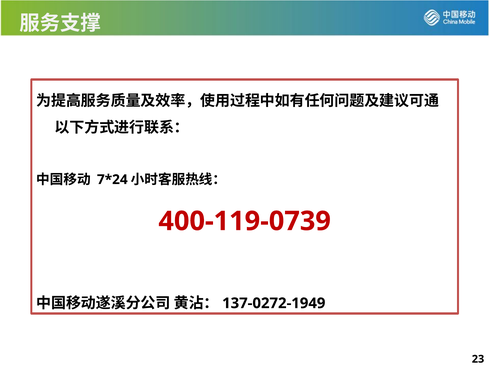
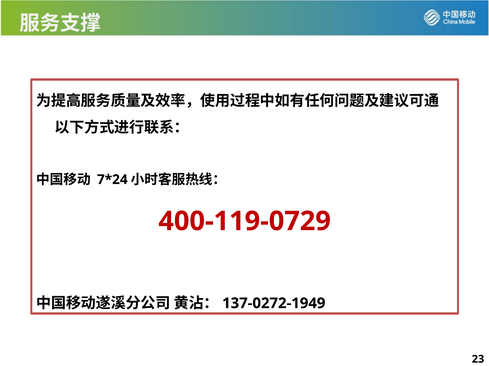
400-119-0739: 400-119-0739 -> 400-119-0729 (245, 222)
